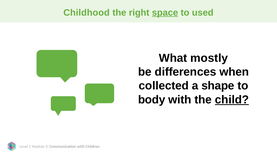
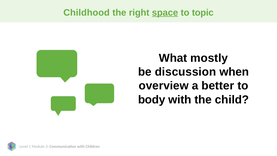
used: used -> topic (203, 13)
differences: differences -> discussion (185, 72)
collected: collected -> overview (164, 86)
shape: shape -> better (218, 86)
child underline: present -> none (232, 99)
